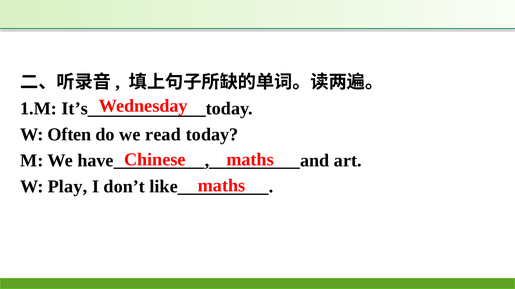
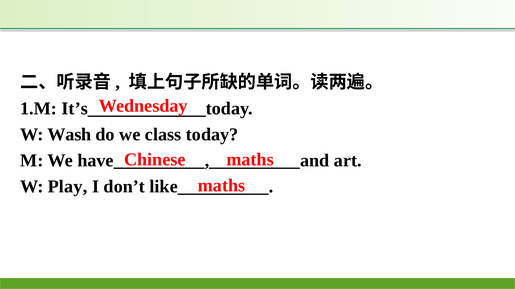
Often: Often -> Wash (69, 135)
read: read -> class (163, 135)
